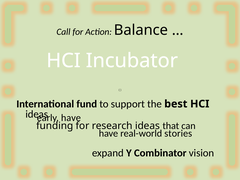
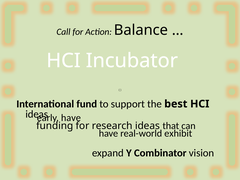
stories: stories -> exhibit (178, 133)
